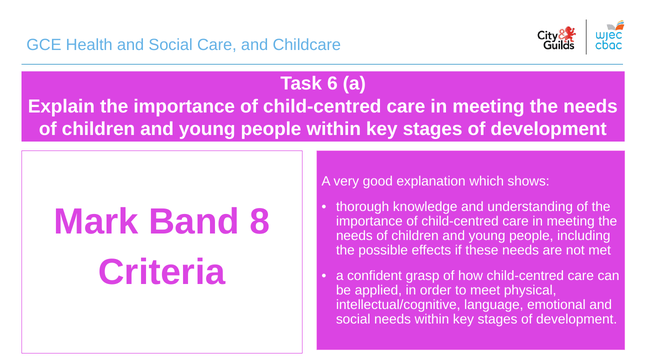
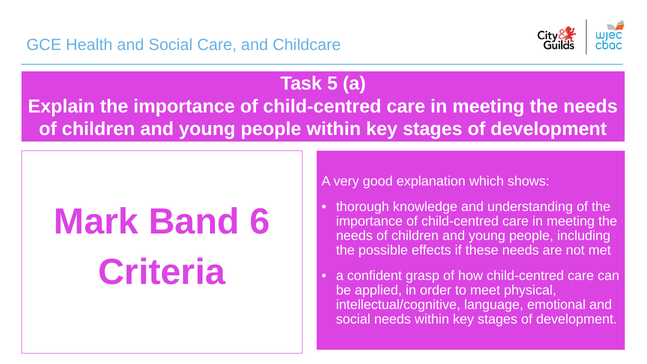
6: 6 -> 5 (332, 84)
8: 8 -> 6 (260, 222)
